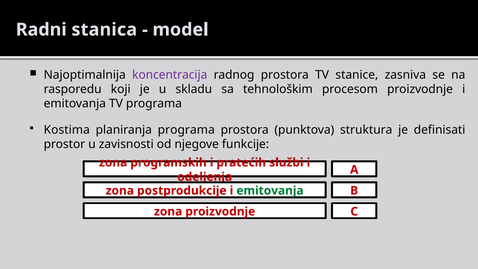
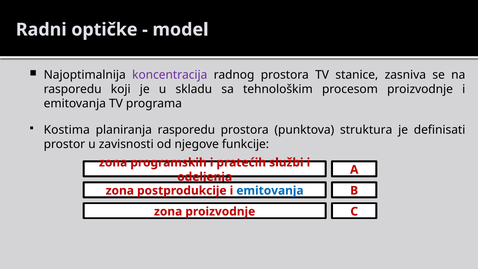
stanica: stanica -> optičke (104, 30)
planiranja programa: programa -> rasporedu (186, 130)
emitovanja colour: green -> blue (270, 191)
